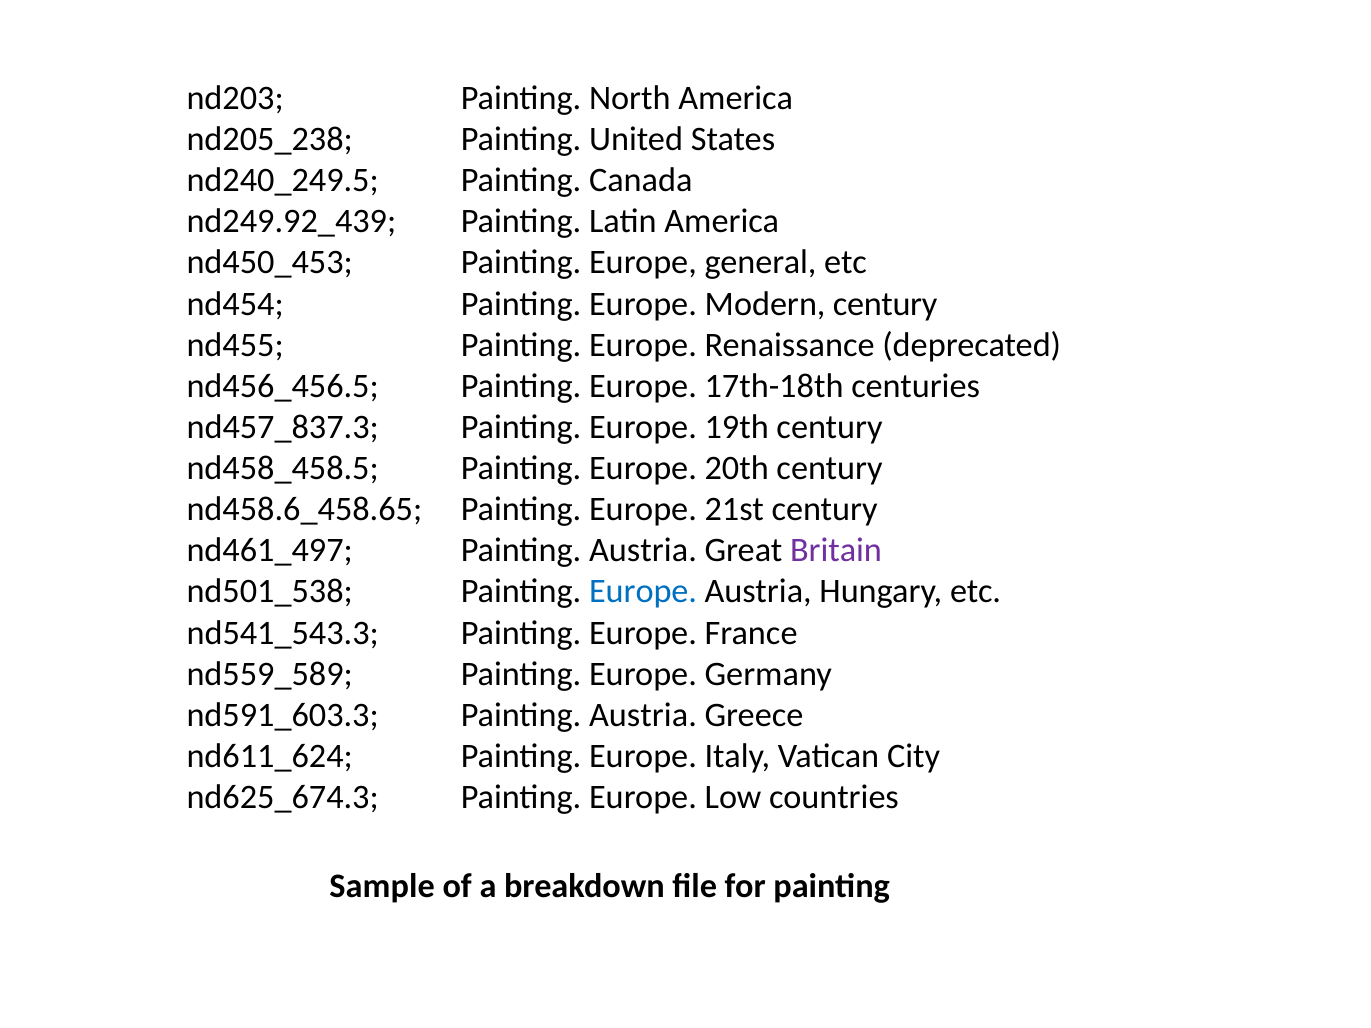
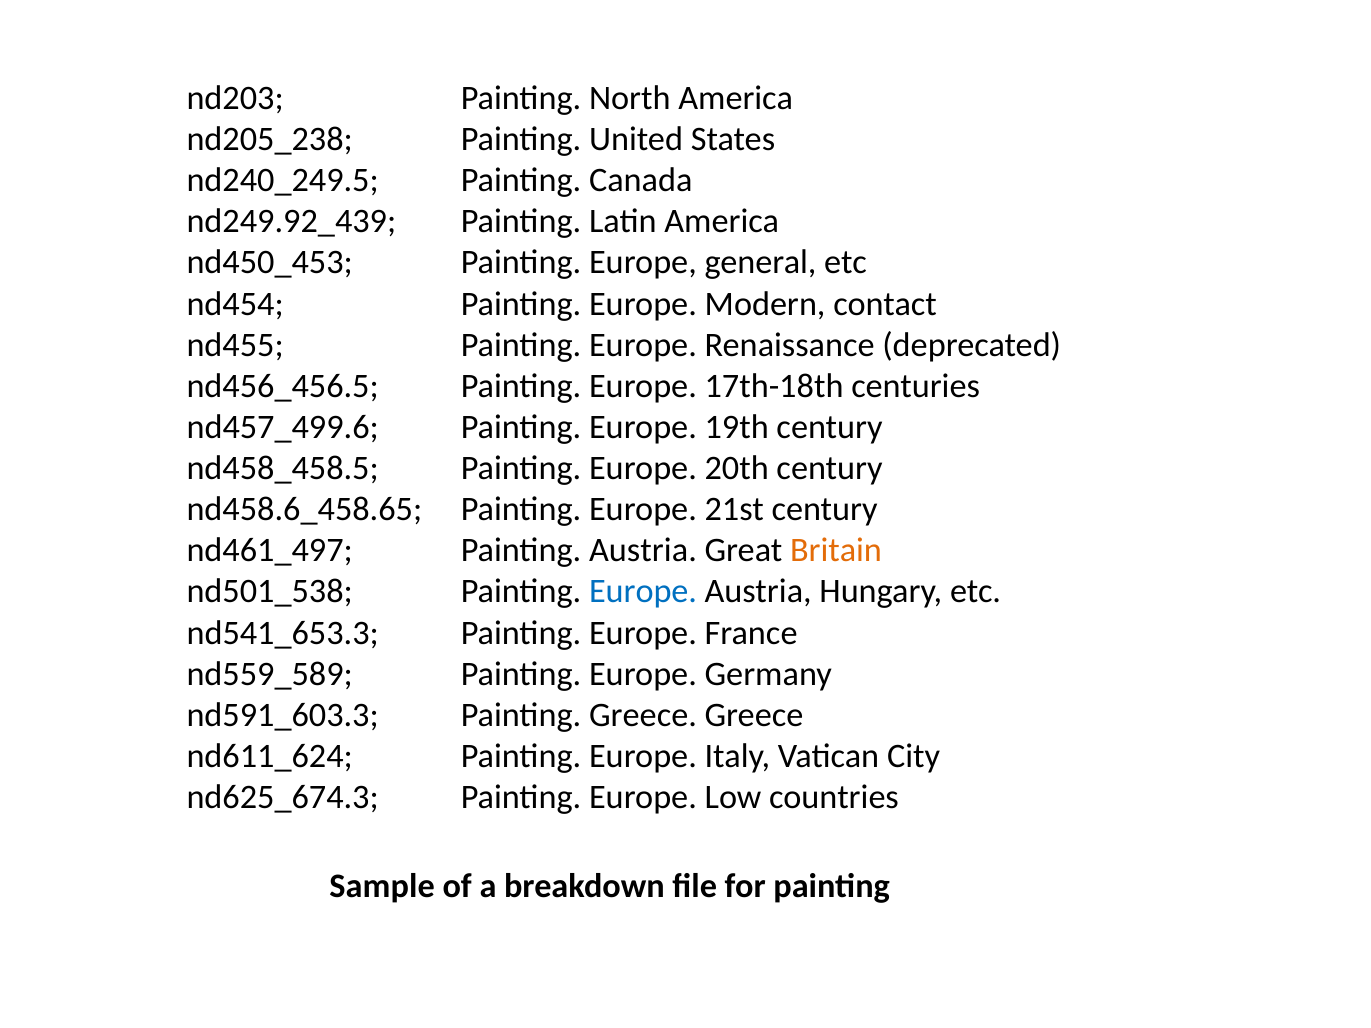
Modern century: century -> contact (885, 304)
nd457_837.3: nd457_837.3 -> nd457_499.6 (283, 427)
Britain colour: purple -> orange (836, 551)
nd541_543.3: nd541_543.3 -> nd541_653.3 (283, 633)
nd591_603.3 Painting Austria: Austria -> Greece (643, 715)
